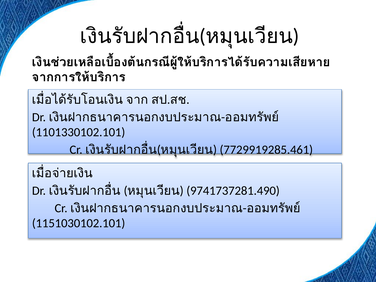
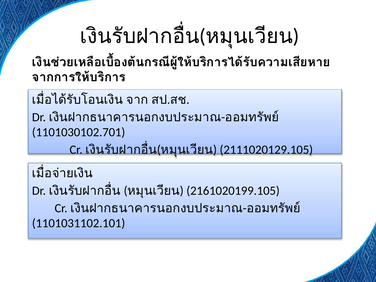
1101330102.101: 1101330102.101 -> 1101030102.701 (79, 132)
7729919285.461: 7729919285.461 -> 2111020129.105 (266, 150)
9741737281.490: 9741737281.490 -> 2161020199.105 (233, 191)
1151030102.101: 1151030102.101 -> 1101031102.101 (79, 223)
